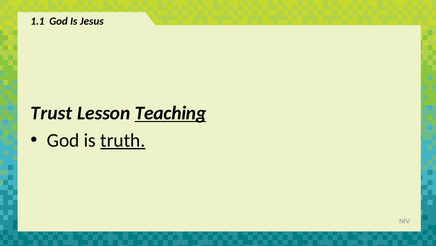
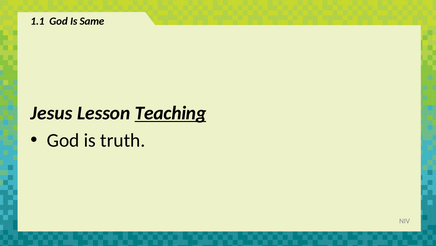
Jesus: Jesus -> Same (92, 21)
Trust: Trust -> Jesus (51, 113)
truth underline: present -> none (123, 140)
